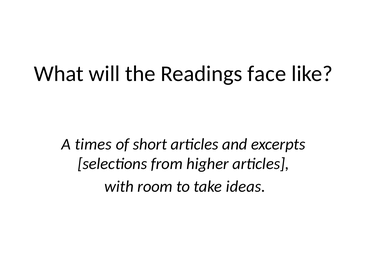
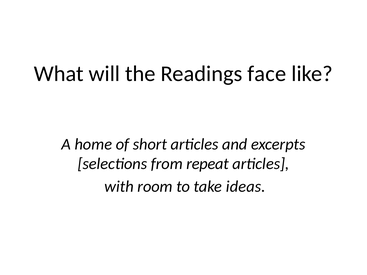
times: times -> home (93, 144)
higher: higher -> repeat (208, 164)
